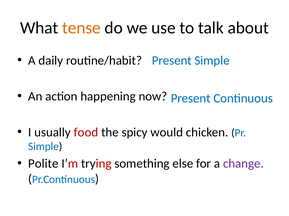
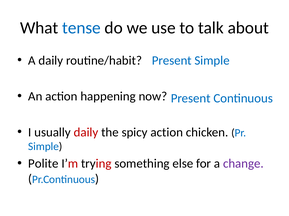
tense colour: orange -> blue (81, 28)
usually food: food -> daily (86, 133)
spicy would: would -> action (167, 133)
